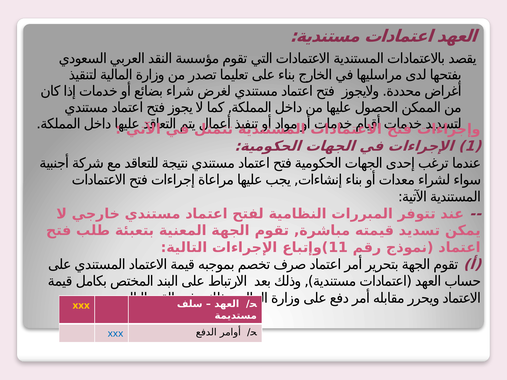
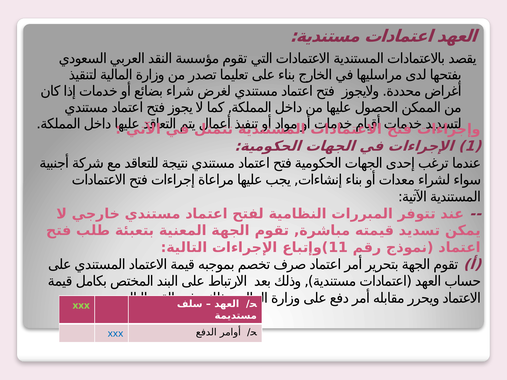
xxx colour: yellow -> light green (81, 306)
